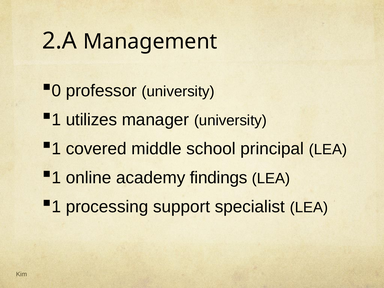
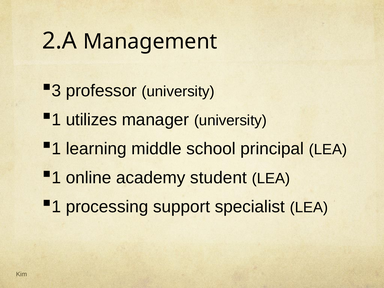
0: 0 -> 3 (56, 91)
covered: covered -> learning (96, 149)
findings: findings -> student (219, 178)
